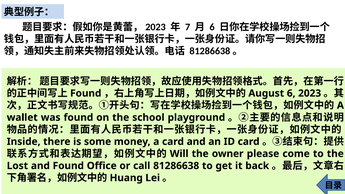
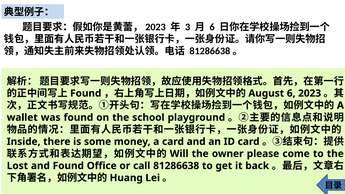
7: 7 -> 3 (188, 27)
